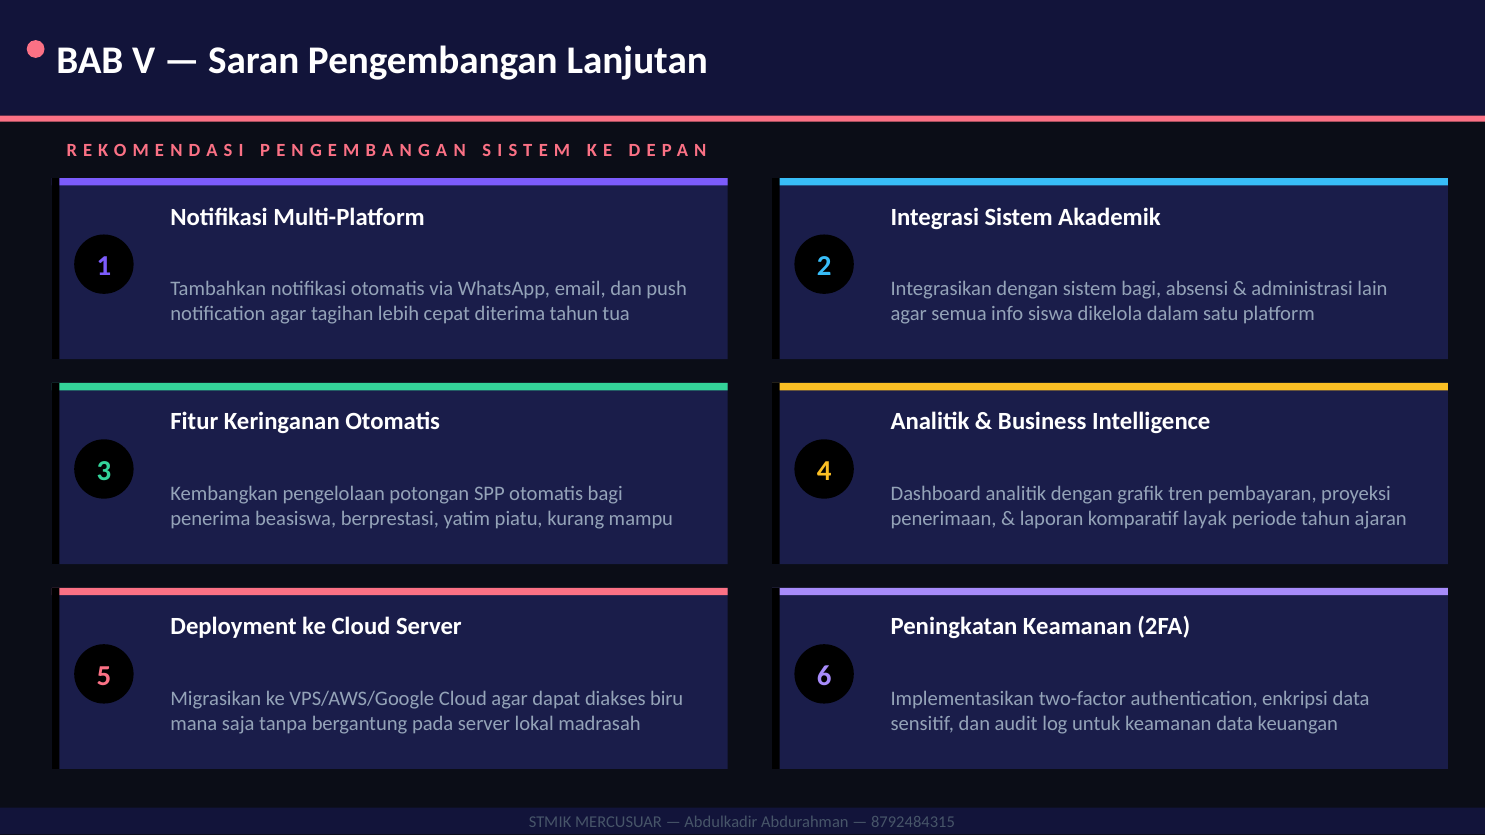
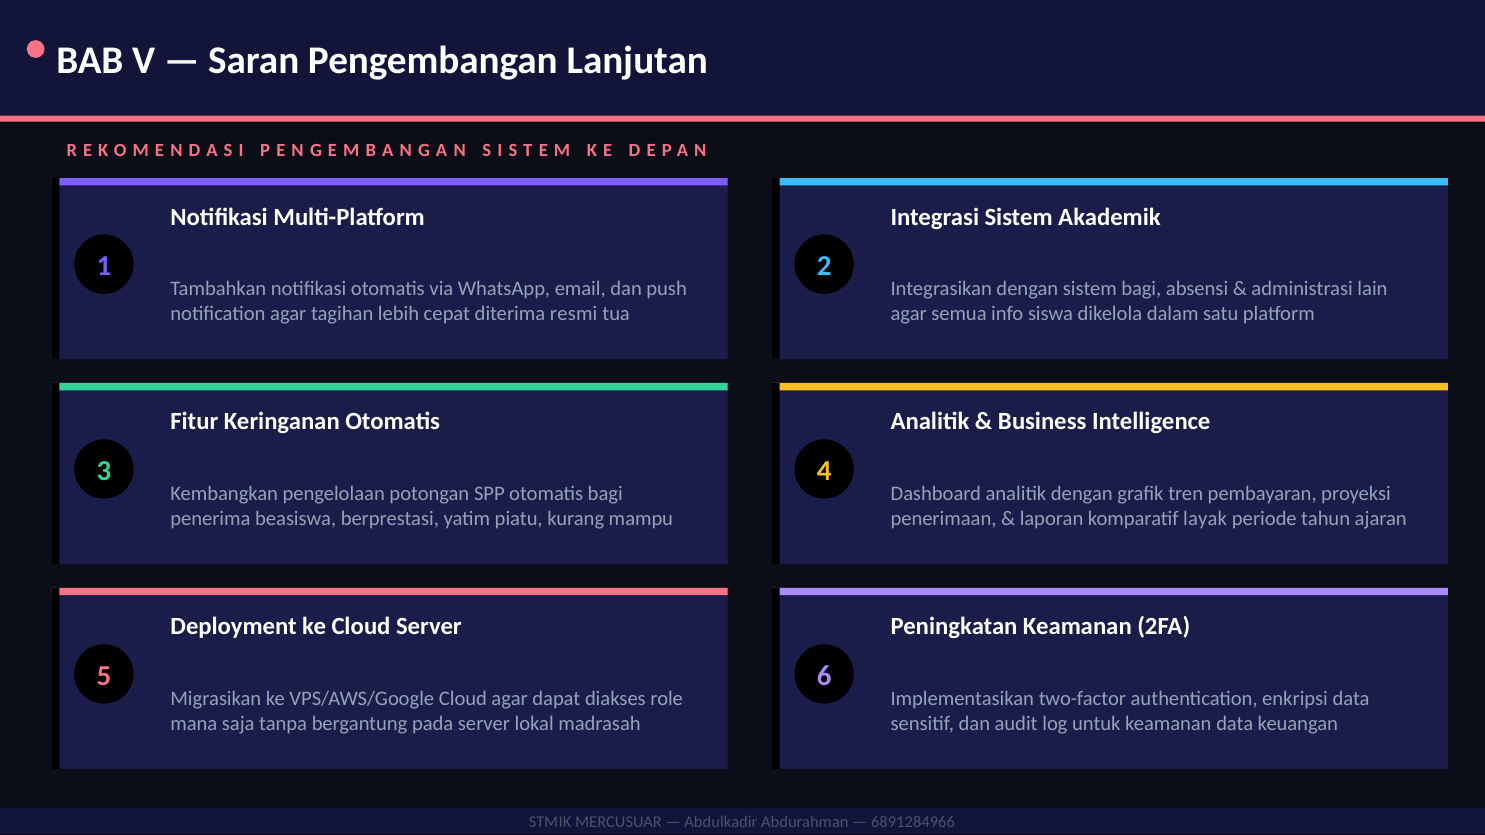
diterima tahun: tahun -> resmi (574, 314)
biru: biru -> role (667, 699)
8792484315: 8792484315 -> 6891284966 (913, 822)
